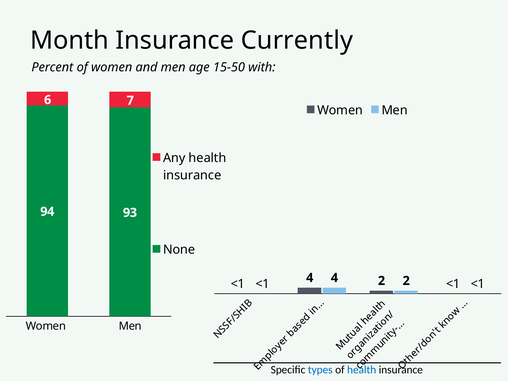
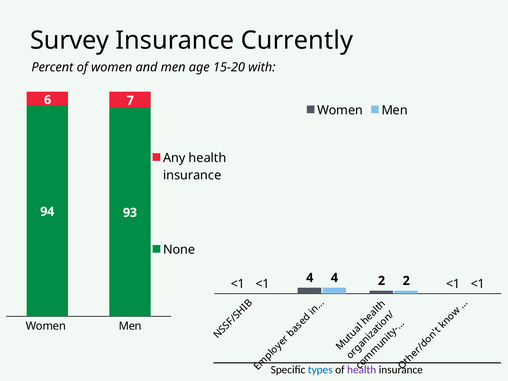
Month: Month -> Survey (70, 40)
15-50: 15-50 -> 15-20 (229, 67)
health colour: blue -> purple (362, 370)
